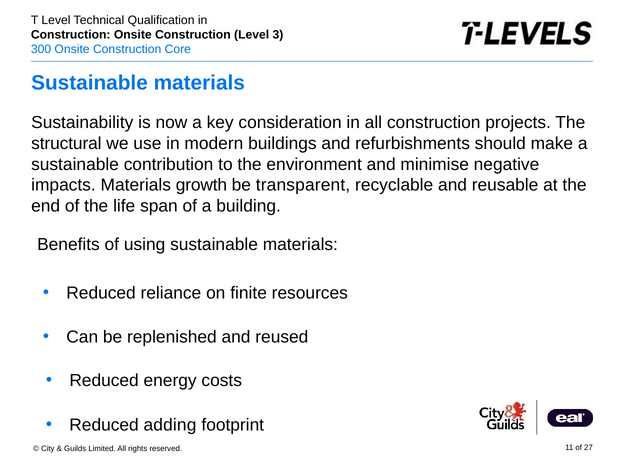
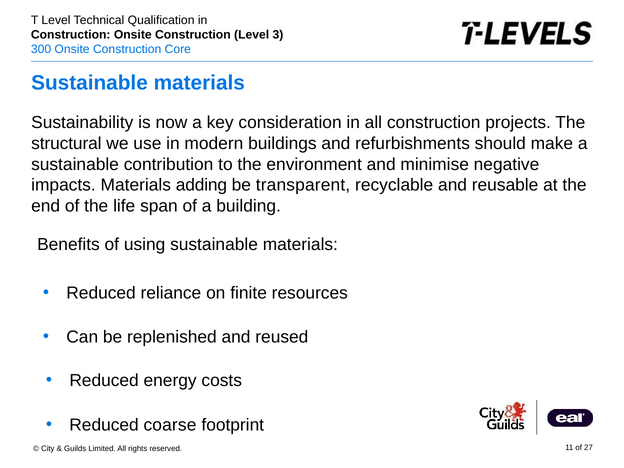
growth: growth -> adding (201, 185)
adding: adding -> coarse (170, 425)
